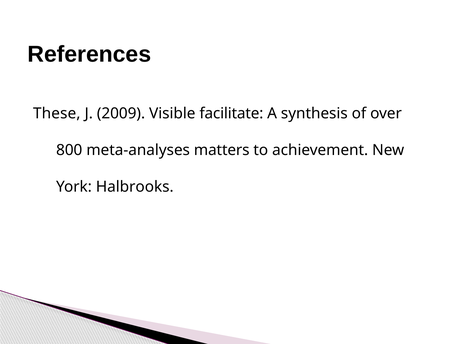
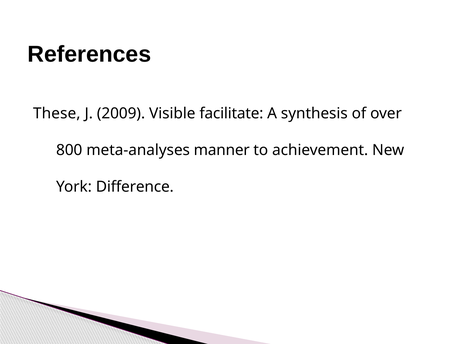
matters: matters -> manner (222, 150)
Halbrooks: Halbrooks -> Difference (135, 187)
